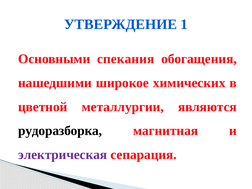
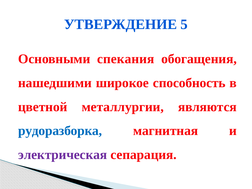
1: 1 -> 5 (184, 24)
химических: химических -> способность (189, 83)
рудоразборка colour: black -> blue (60, 131)
